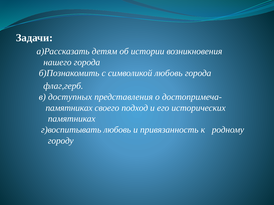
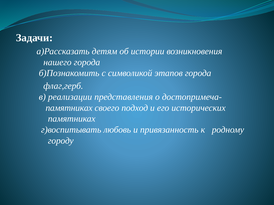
символикой любовь: любовь -> этапов (169, 73)
доступных: доступных -> реализации (70, 97)
